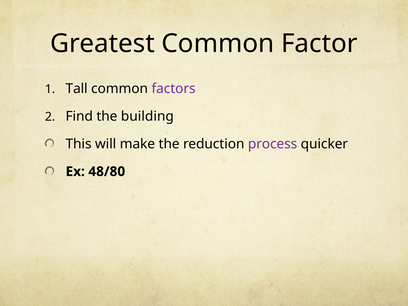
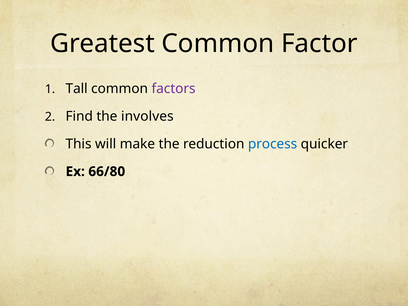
building: building -> involves (147, 116)
process colour: purple -> blue (273, 144)
48/80: 48/80 -> 66/80 (107, 172)
